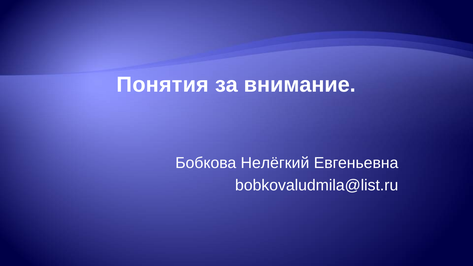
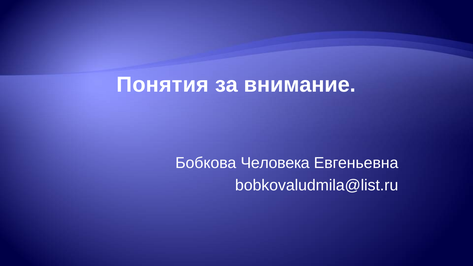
Нелёгкий: Нелёгкий -> Человека (275, 163)
